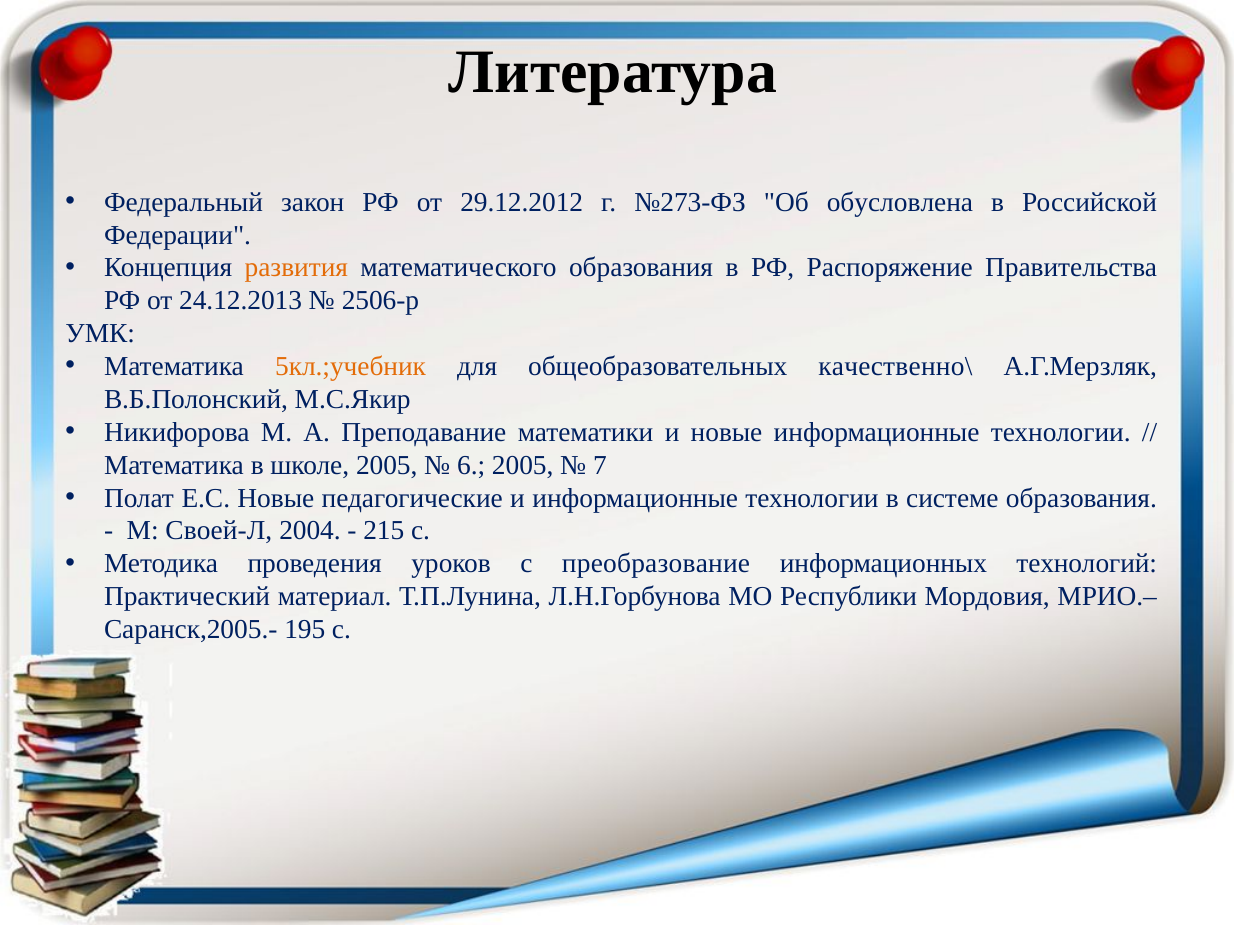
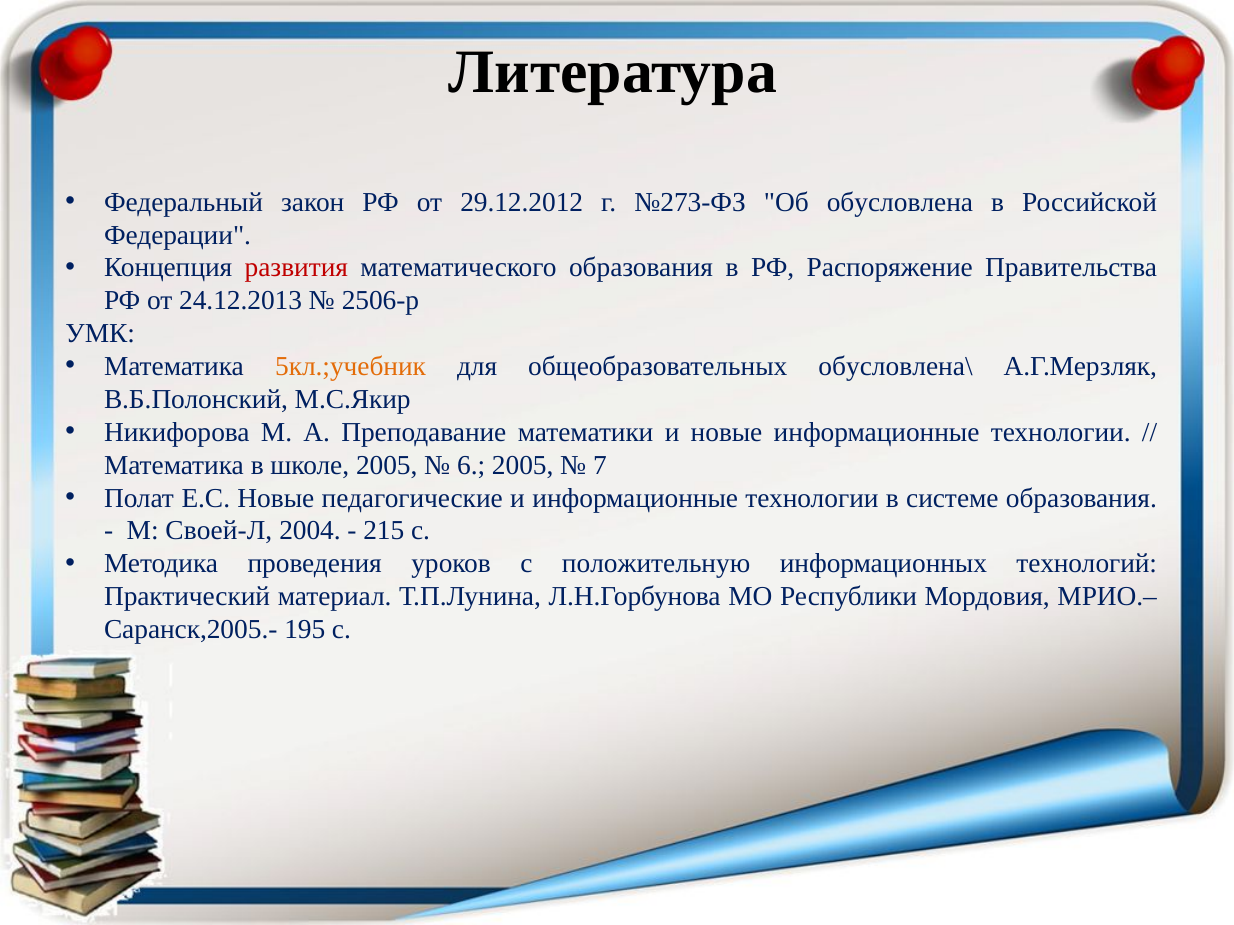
развития colour: orange -> red (296, 268)
качественно\: качественно\ -> обусловлена\ (896, 367)
преобразование: преобразование -> положительную (656, 564)
